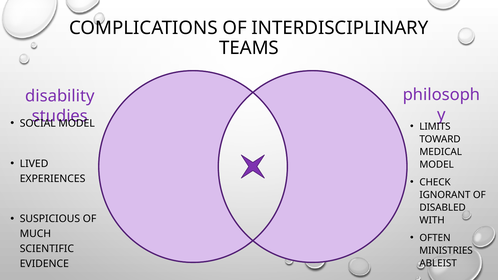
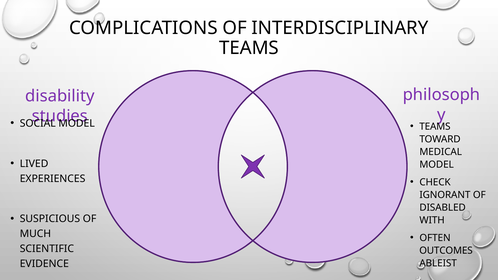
LIMITS: LIMITS -> TEAMS (435, 127)
MINISTRIES: MINISTRIES -> OUTCOMES (446, 251)
